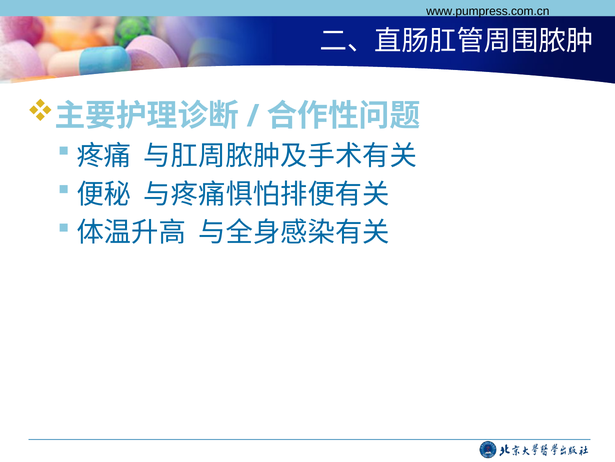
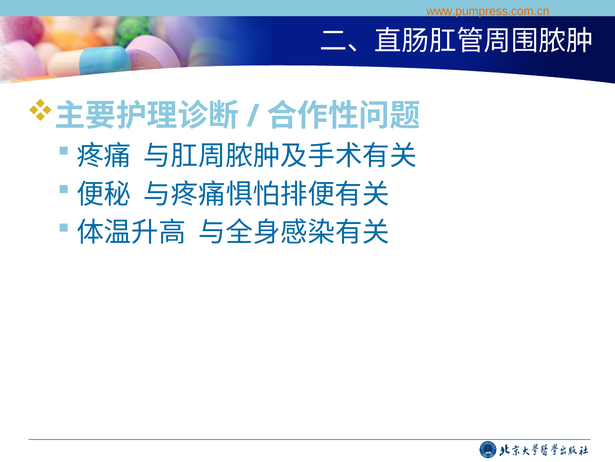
www.pumpress.com.cn colour: black -> orange (488, 11)
